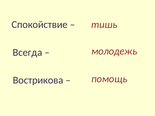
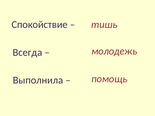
Вострикова: Вострикова -> Выполнила (38, 80)
